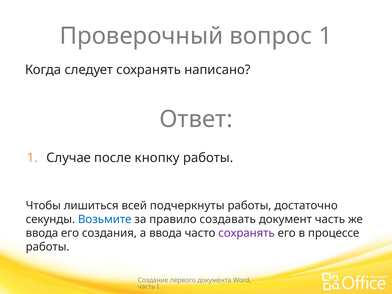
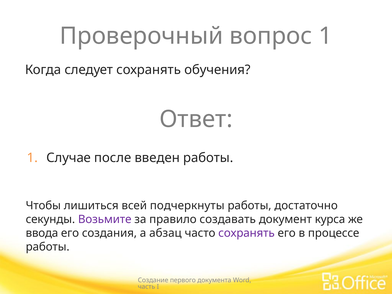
написано: написано -> обучения (217, 70)
кнопку: кнопку -> введен (157, 158)
Возьмите colour: blue -> purple (105, 219)
документ часть: часть -> курса (330, 219)
а ввода: ввода -> абзац (165, 233)
